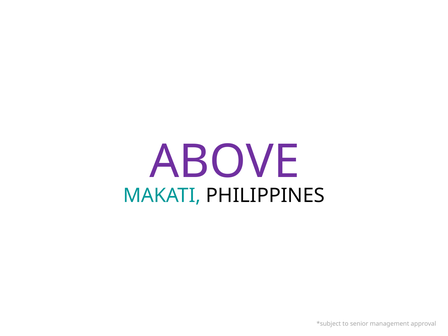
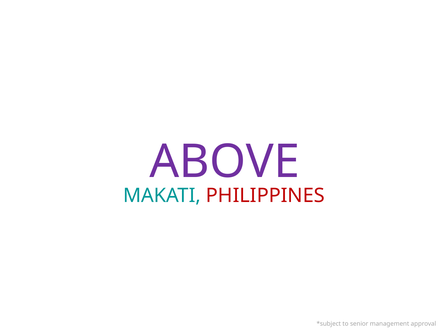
PHILIPPINES colour: black -> red (265, 196)
